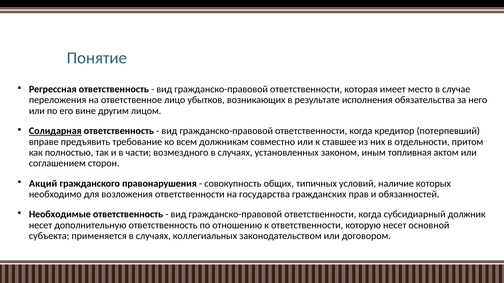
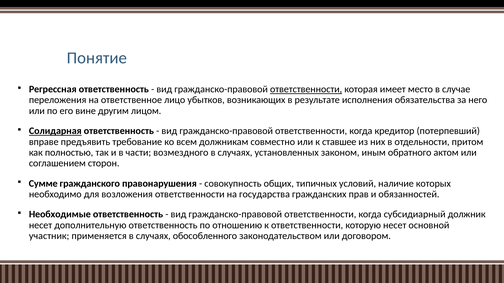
ответственности underline: none -> present (306, 89)
топливная: топливная -> обратного (410, 153)
Акций: Акций -> Сумме (43, 184)
субъекта: субъекта -> участник (49, 236)
коллегиальных: коллегиальных -> обособленного (205, 236)
